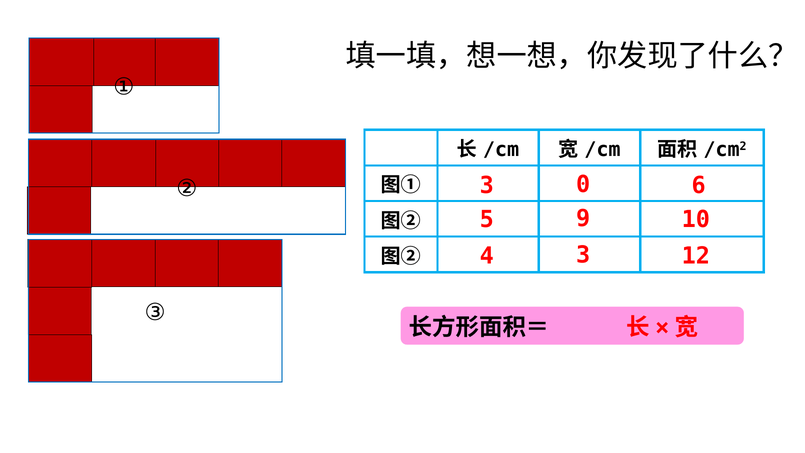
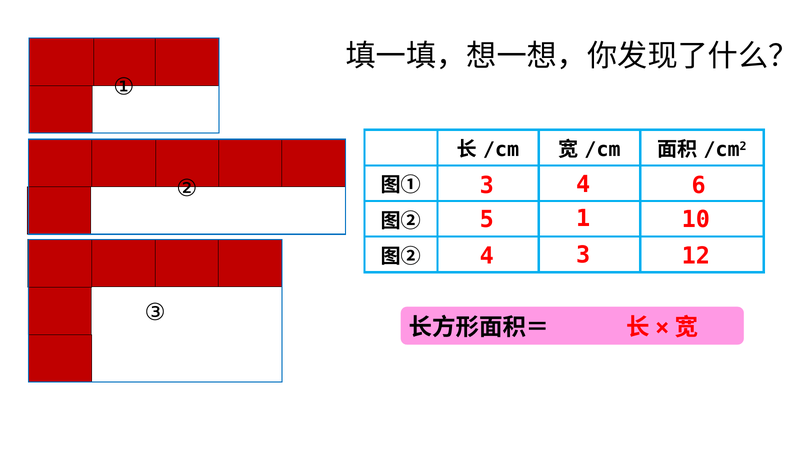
3 0: 0 -> 4 (583, 184)
9: 9 -> 1 (583, 218)
